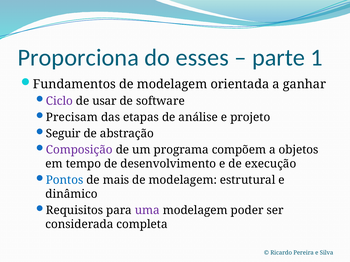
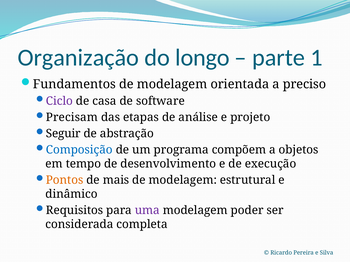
Proporciona: Proporciona -> Organização (78, 58)
esses: esses -> longo (202, 58)
ganhar: ganhar -> preciso (304, 84)
usar: usar -> casa (104, 101)
Composição colour: purple -> blue (79, 150)
Pontos colour: blue -> orange (65, 180)
